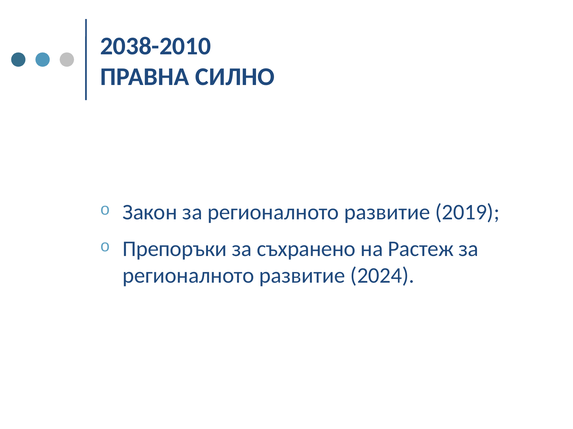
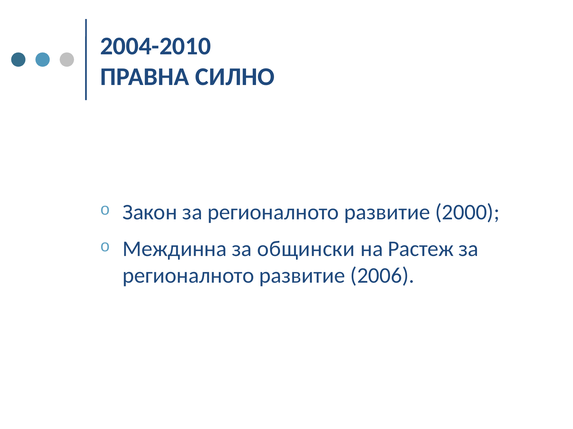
2038-2010: 2038-2010 -> 2004-2010 (156, 46)
2019: 2019 -> 2000 (467, 212)
Препоръки: Препоръки -> Междинна (175, 249)
съхранено: съхранено -> общински (306, 249)
2024: 2024 -> 2006 (382, 276)
